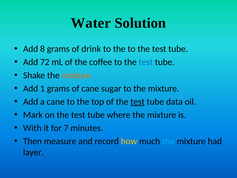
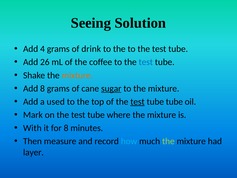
Water: Water -> Seeing (91, 23)
8: 8 -> 4 (42, 49)
72: 72 -> 26 (45, 62)
Add 1: 1 -> 8 (42, 88)
sugar underline: none -> present (111, 88)
a cane: cane -> used (56, 102)
tube data: data -> tube (174, 102)
for 7: 7 -> 8 (66, 128)
how colour: yellow -> light blue (129, 141)
the colour: light blue -> light green (168, 141)
